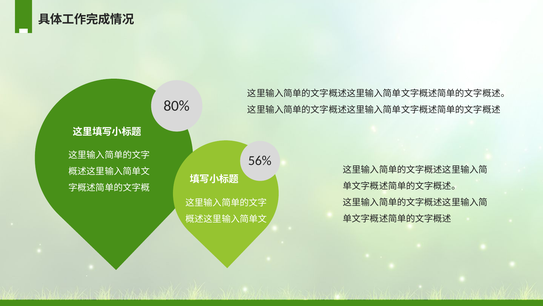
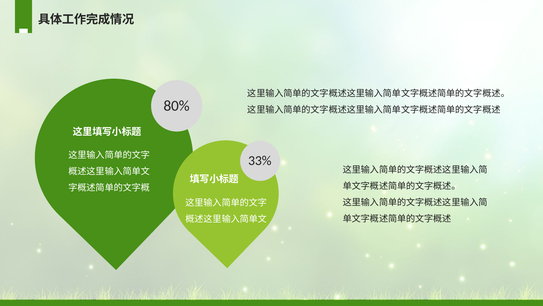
56%: 56% -> 33% (260, 160)
